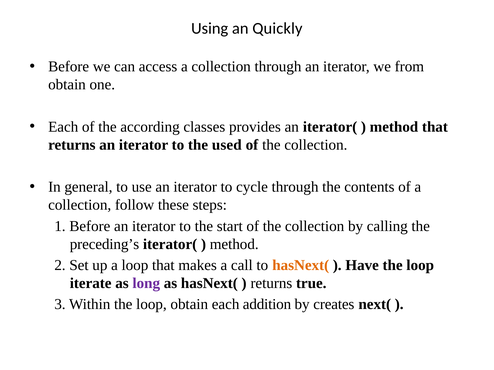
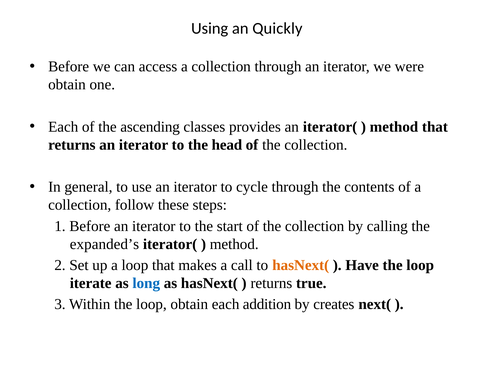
from: from -> were (409, 67)
according: according -> ascending (150, 127)
used: used -> head (227, 145)
preceding’s: preceding’s -> expanded’s (104, 244)
long colour: purple -> blue (146, 284)
